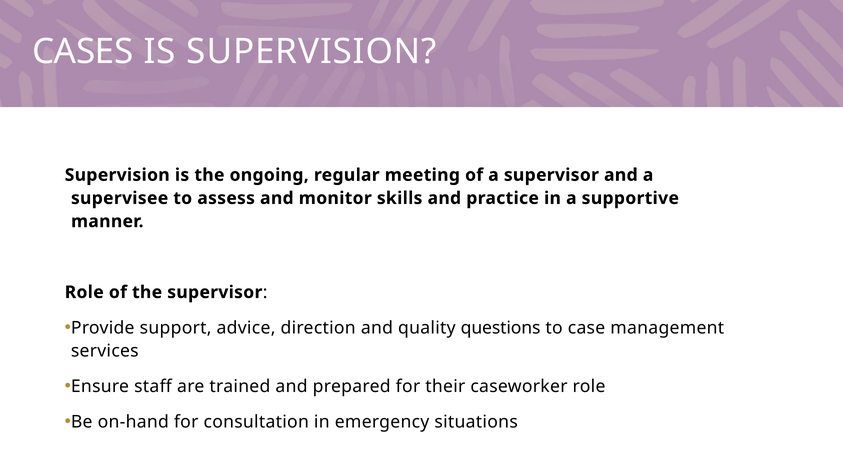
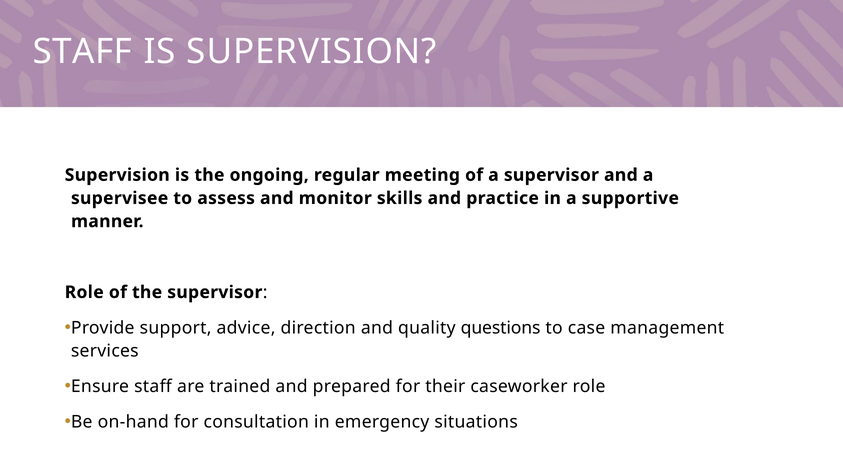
CASES: CASES -> STAFF (82, 52)
